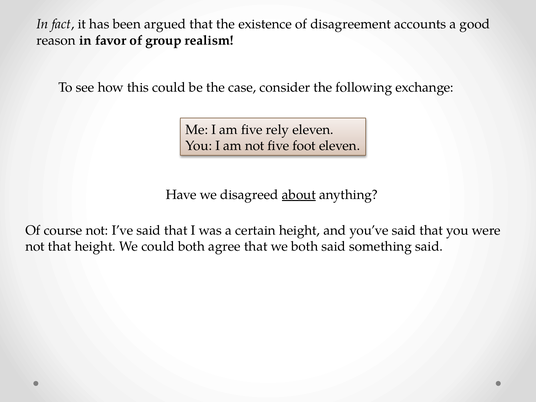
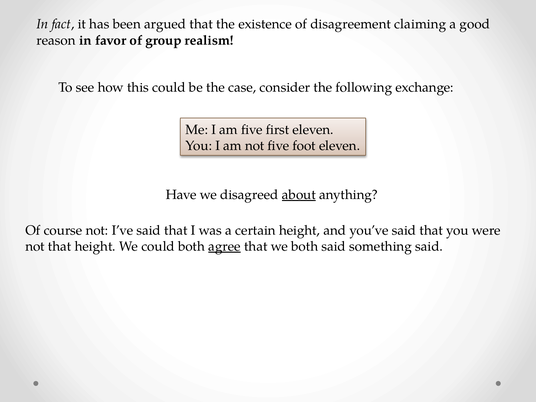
accounts: accounts -> claiming (420, 24)
rely: rely -> first (278, 130)
agree underline: none -> present (224, 246)
